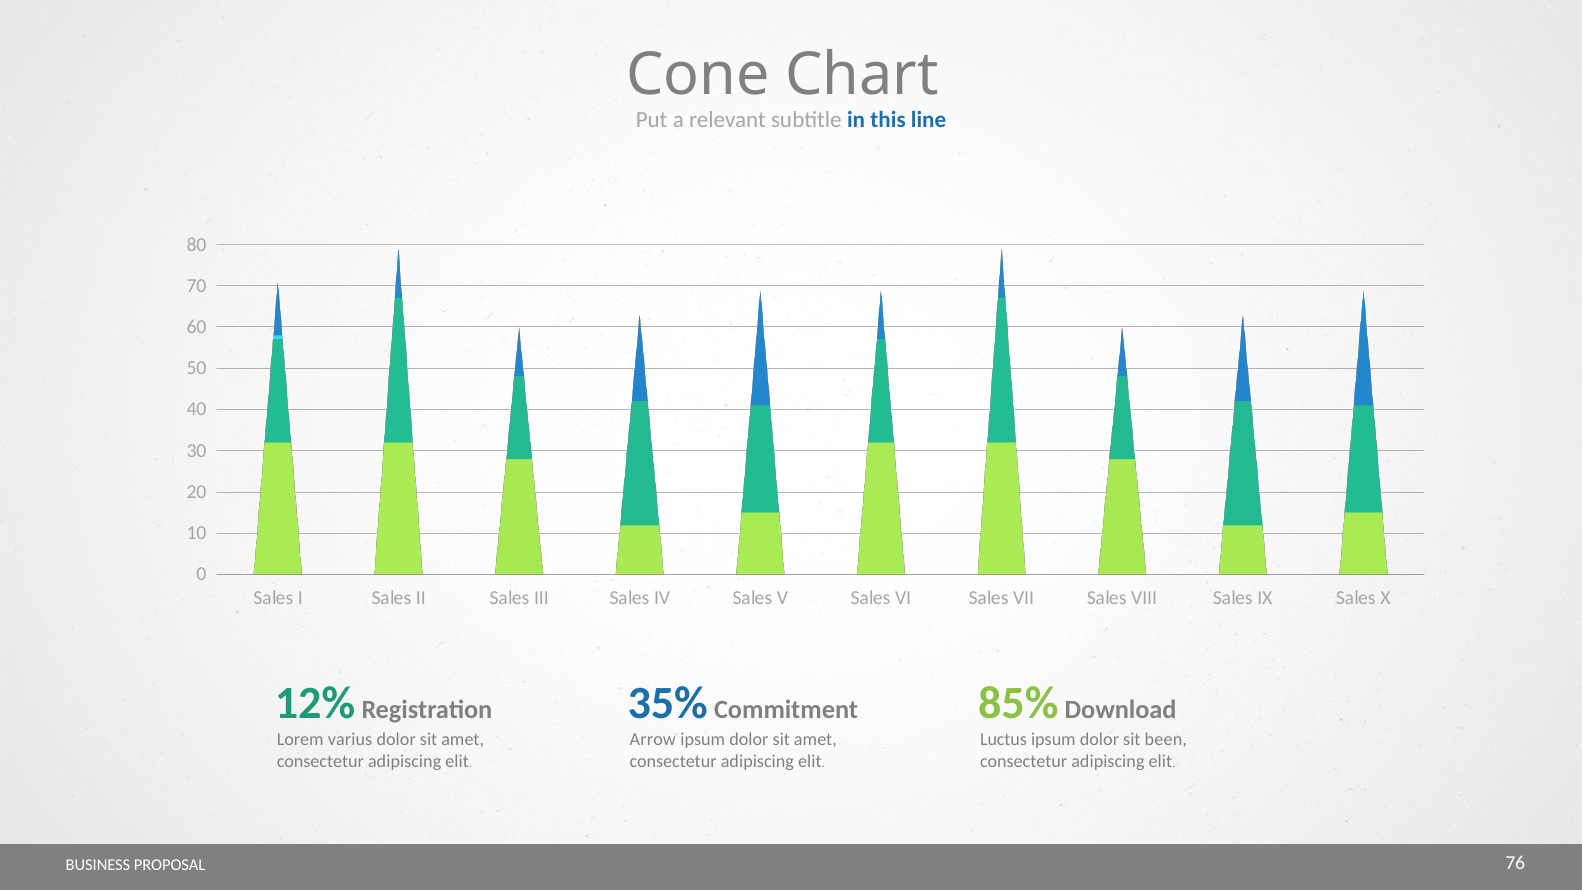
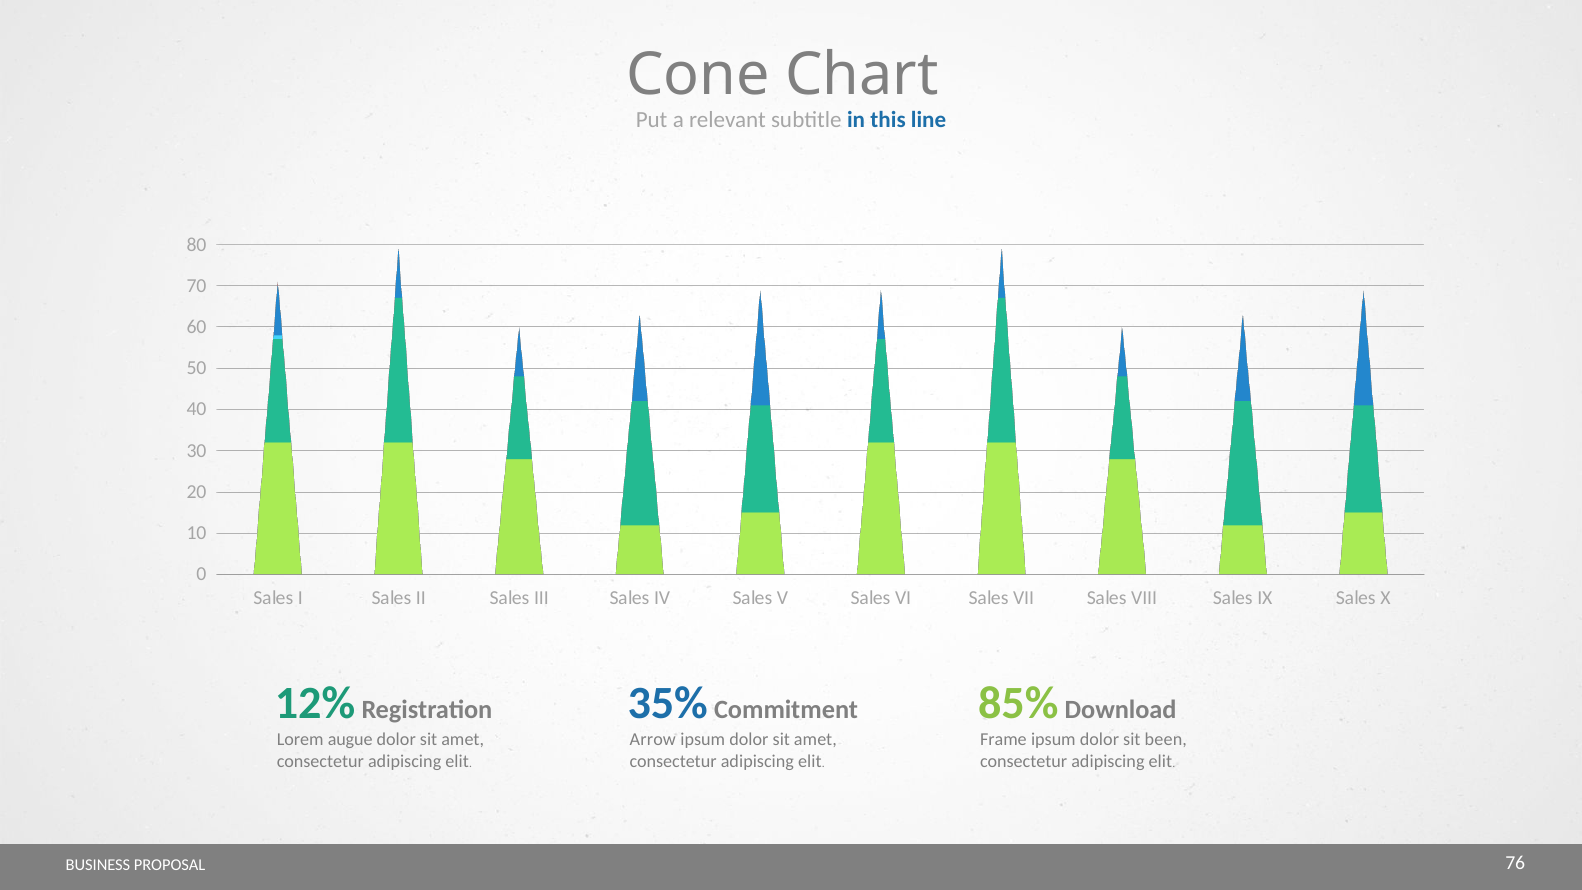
Luctus: Luctus -> Frame (1003, 739)
varius: varius -> augue (350, 740)
